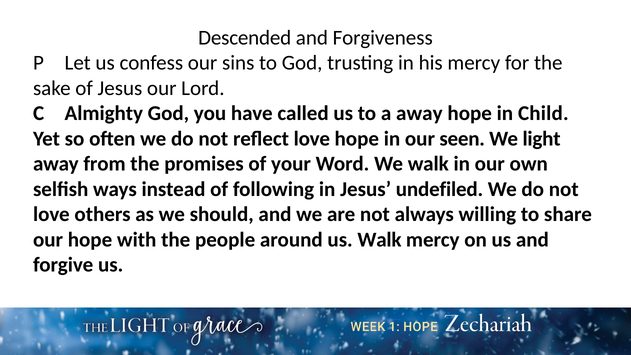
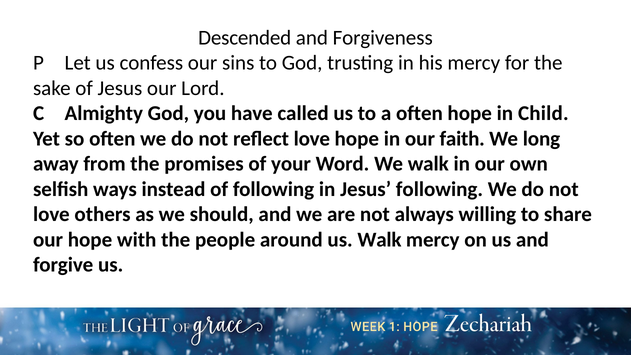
a away: away -> often (419, 113)
seen: seen -> faith (462, 139)
light: light -> long (541, 139)
Jesus undefiled: undefiled -> following (439, 189)
